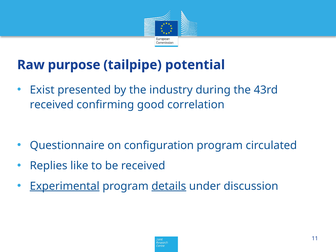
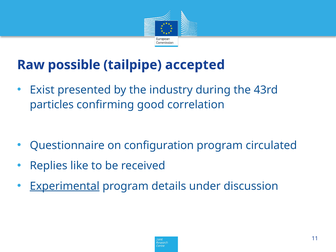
purpose: purpose -> possible (74, 65)
potential: potential -> accepted (195, 65)
received: received -> particles (52, 105)
details underline: present -> none (169, 186)
